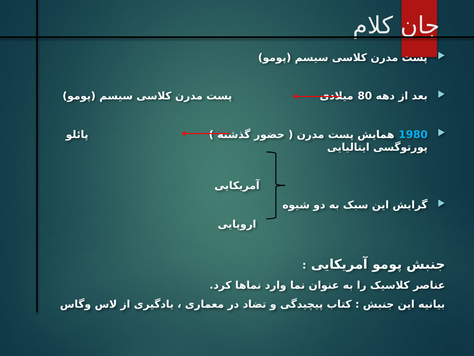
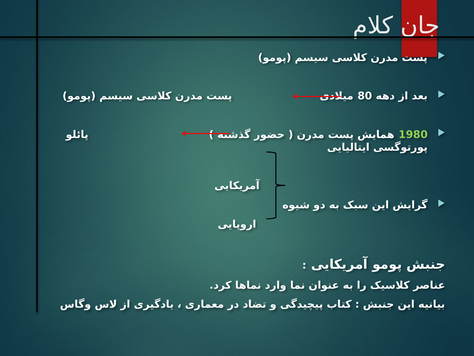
1980 colour: light blue -> light green (413, 134)
